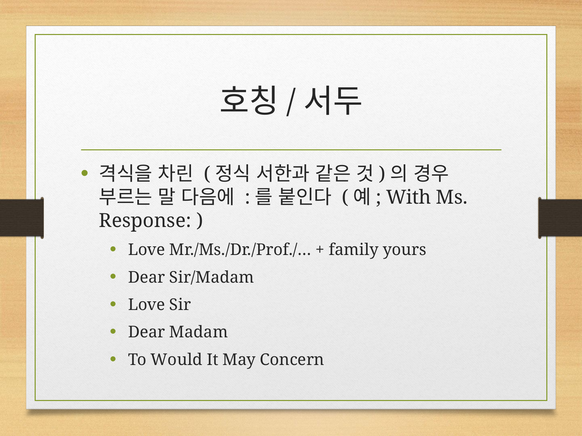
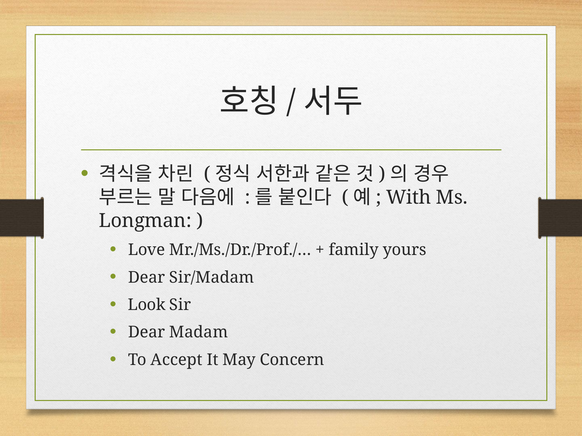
Response: Response -> Longman (145, 221)
Love: Love -> Look (147, 305)
Would: Would -> Accept (177, 360)
